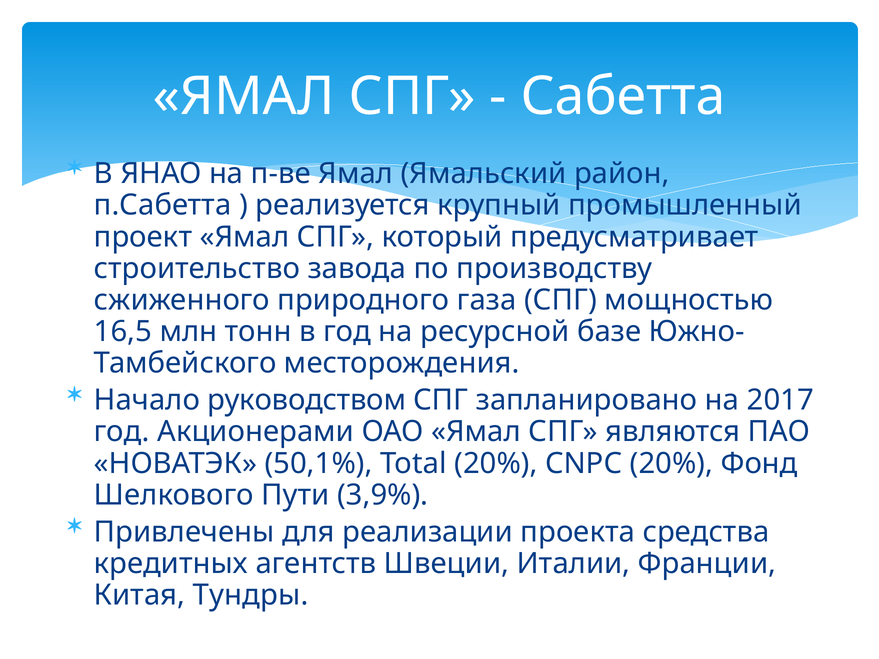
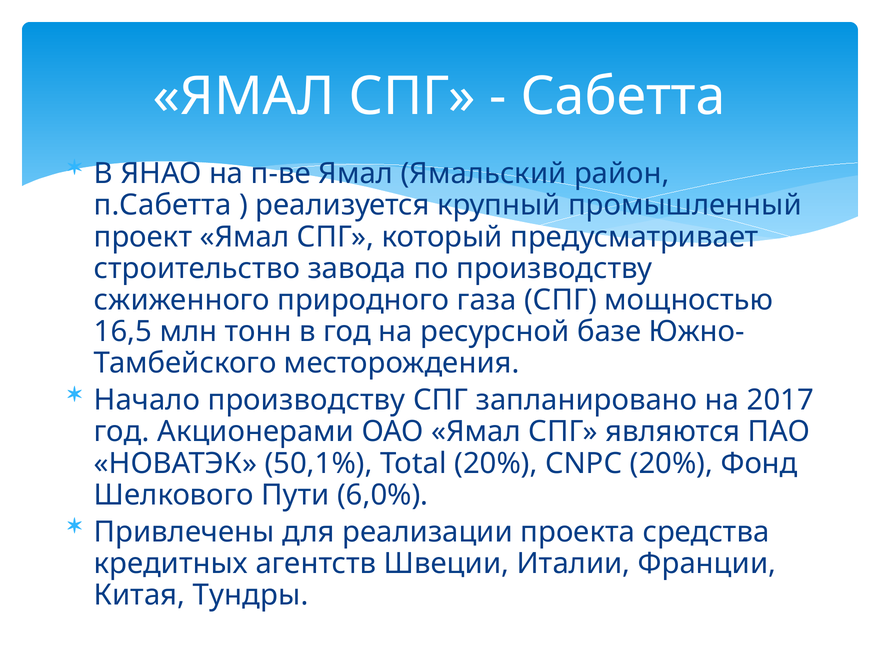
Начало руководством: руководством -> производству (307, 400)
3,9%: 3,9% -> 6,0% (383, 495)
